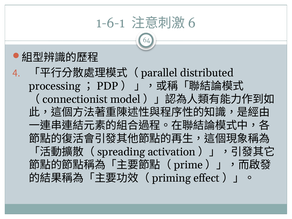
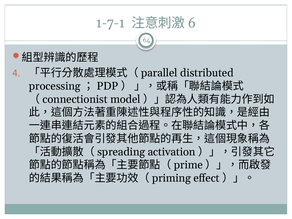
1-6-1: 1-6-1 -> 1-7-1 (110, 23)
